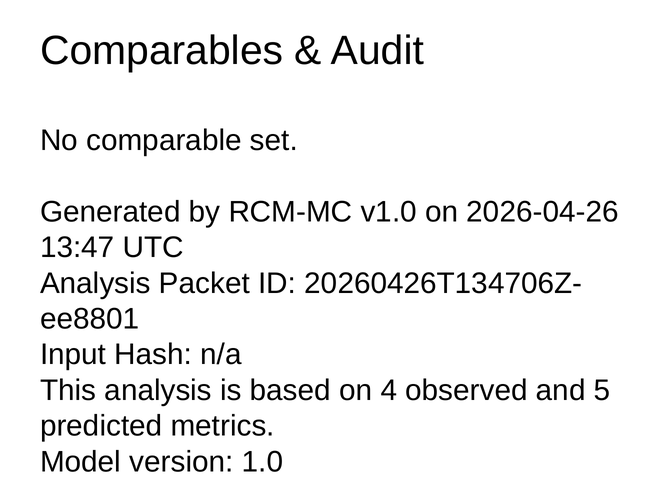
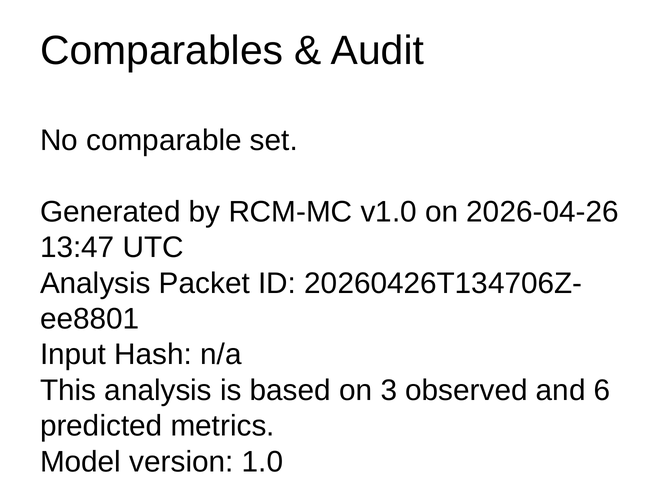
4: 4 -> 3 (389, 390)
5: 5 -> 6 (602, 390)
